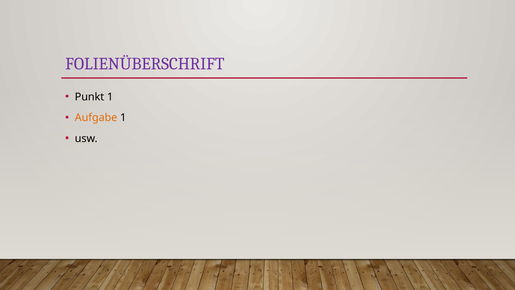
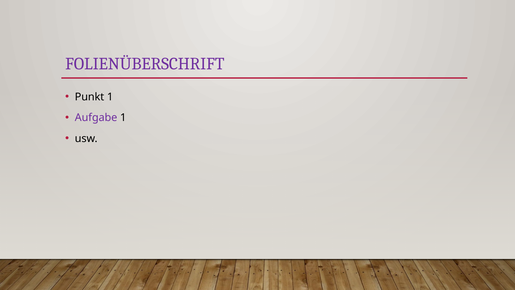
Aufgabe colour: orange -> purple (96, 118)
